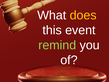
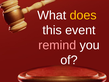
remind colour: light green -> pink (57, 45)
